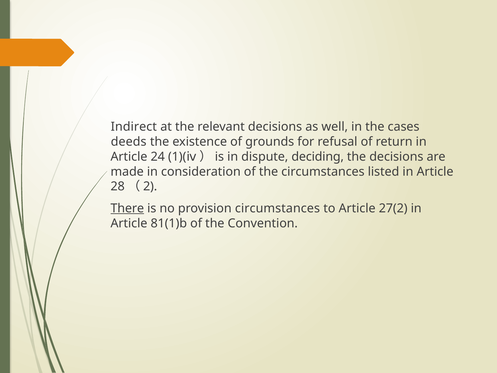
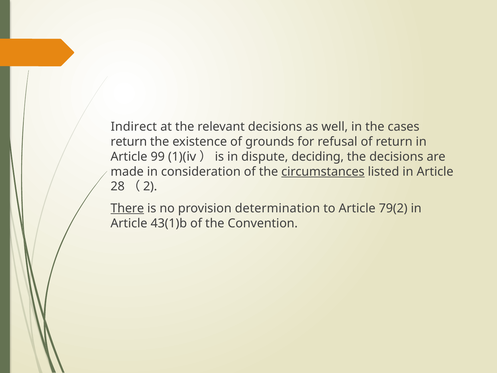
deeds: deeds -> return (129, 142)
24: 24 -> 99 (158, 157)
circumstances underline: none -> present (323, 172)
provision circumstances: circumstances -> determination (277, 208)
27(2: 27(2 -> 79(2 (393, 208)
81(1)b: 81(1)b -> 43(1)b (169, 223)
